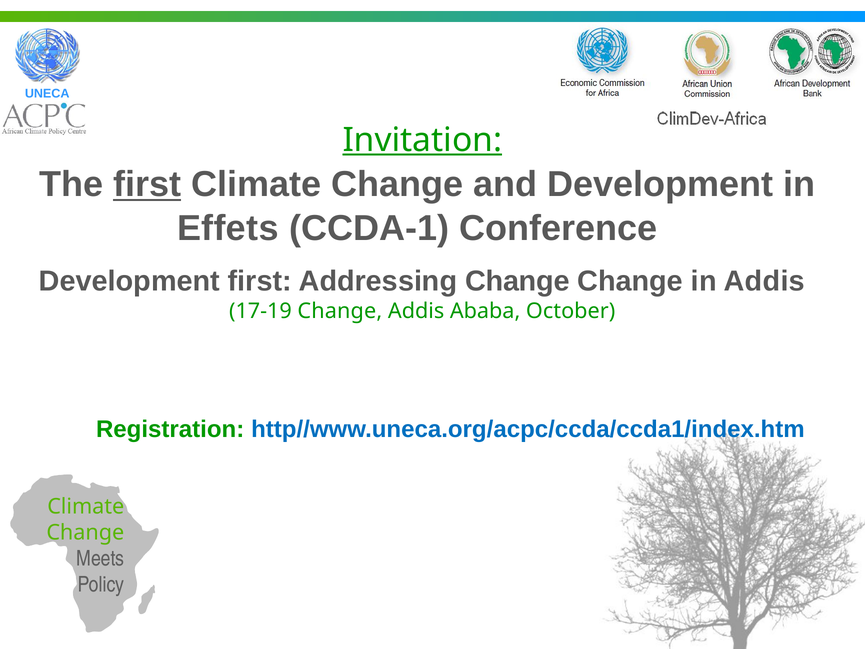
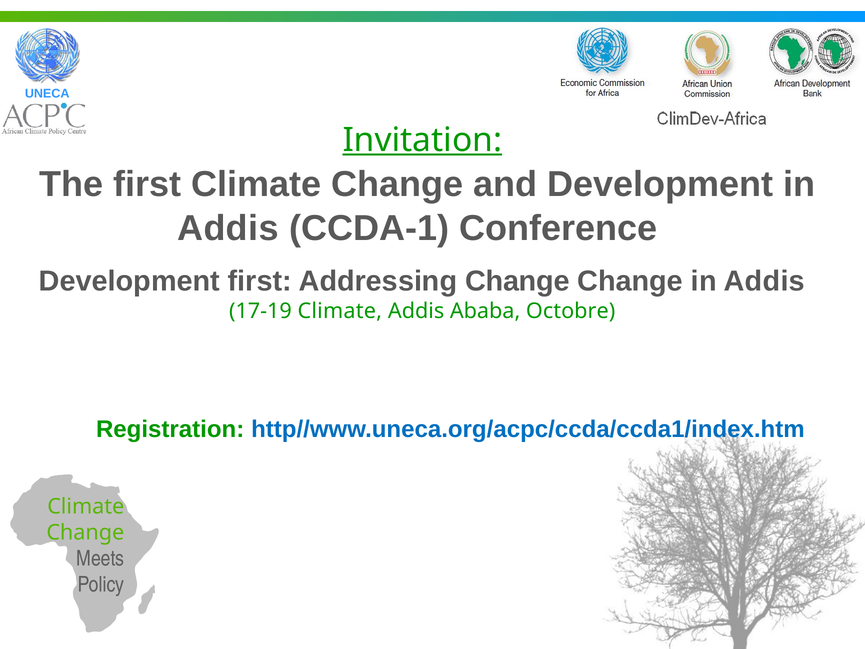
first underline: present -> none (147, 184)
Effets: Effets -> Addis (228, 228)
17-19 Change: Change -> Climate (340, 311)
October: October -> Octobre (571, 311)
